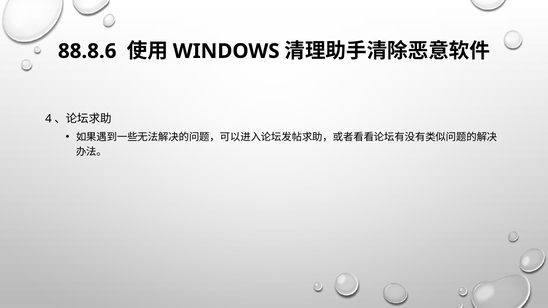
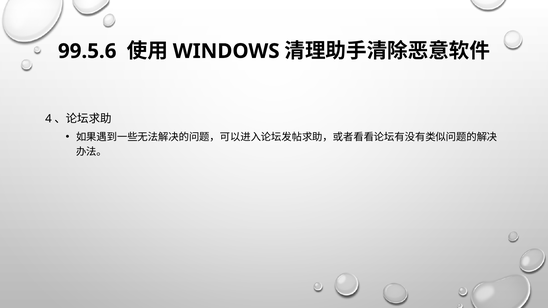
88.8.6: 88.8.6 -> 99.5.6 (87, 51)
